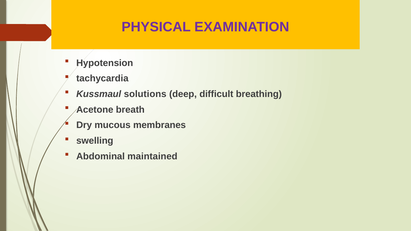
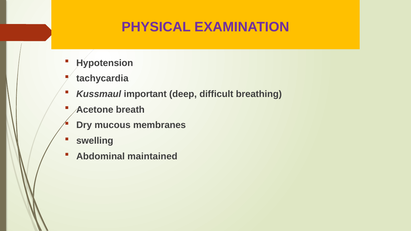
solutions: solutions -> important (145, 94)
